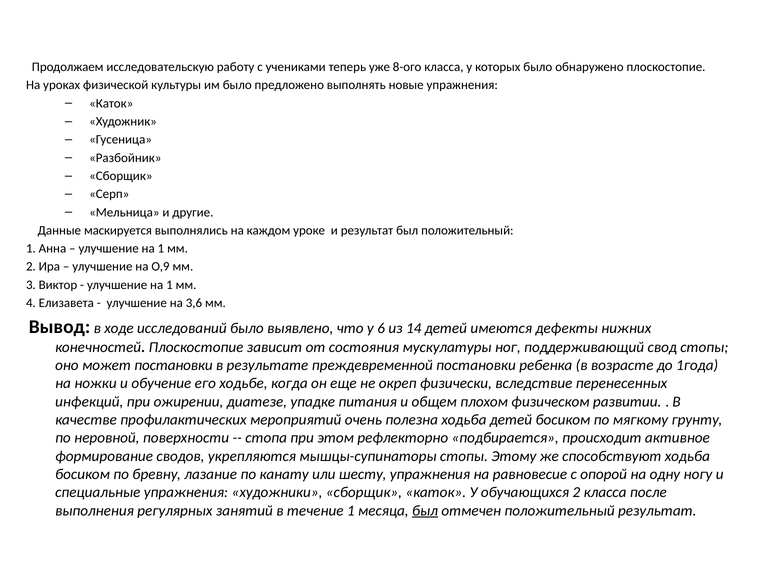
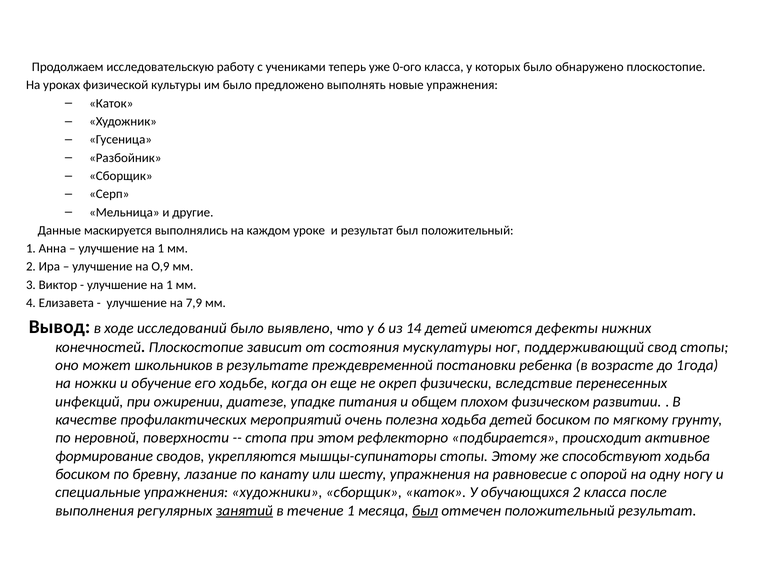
8-ого: 8-ого -> 0-ого (407, 67)
3,6: 3,6 -> 7,9 (194, 303)
может постановки: постановки -> школьников (173, 366)
занятий underline: none -> present (244, 511)
